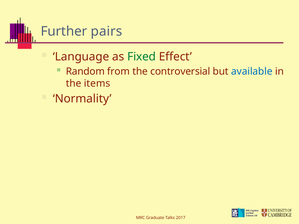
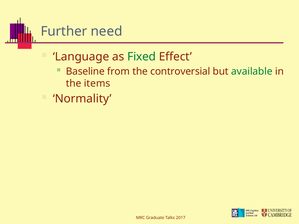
pairs: pairs -> need (107, 31)
Random: Random -> Baseline (85, 71)
available colour: blue -> green (252, 71)
